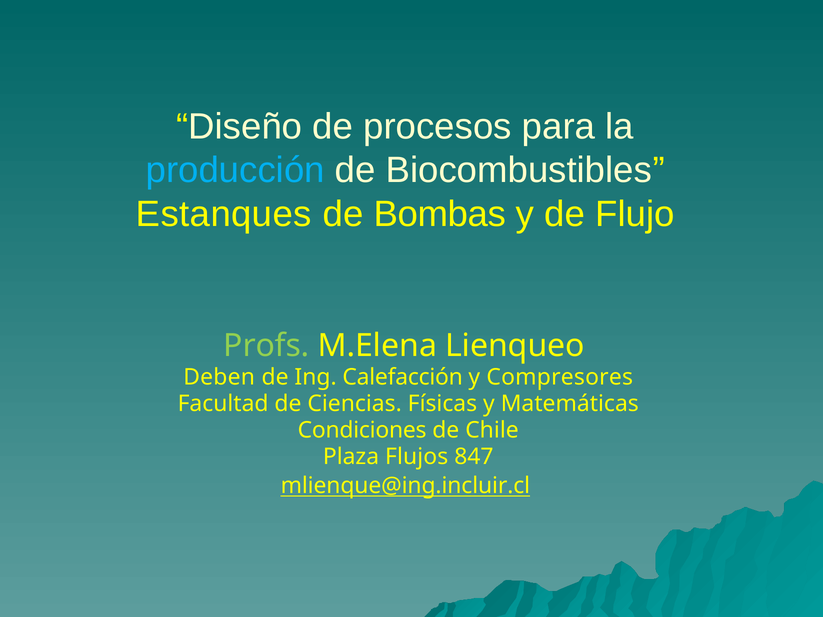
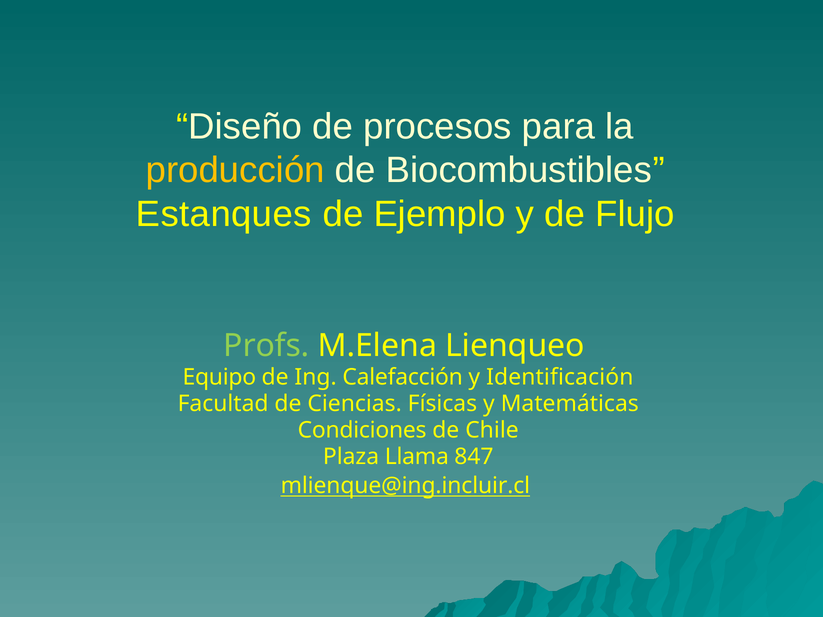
producción colour: light blue -> yellow (235, 170)
Bombas: Bombas -> Ejemplo (440, 214)
Deben: Deben -> Equipo (219, 377)
Compresores: Compresores -> Identificación (560, 377)
Flujos: Flujos -> Llama (417, 457)
